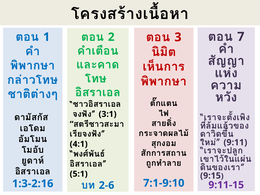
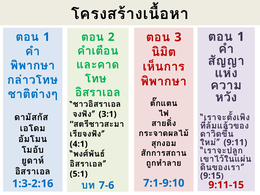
7: 7 -> 1 (241, 37)
2-6: 2-6 -> 7-6 (107, 185)
9:11-15 colour: purple -> red (226, 185)
